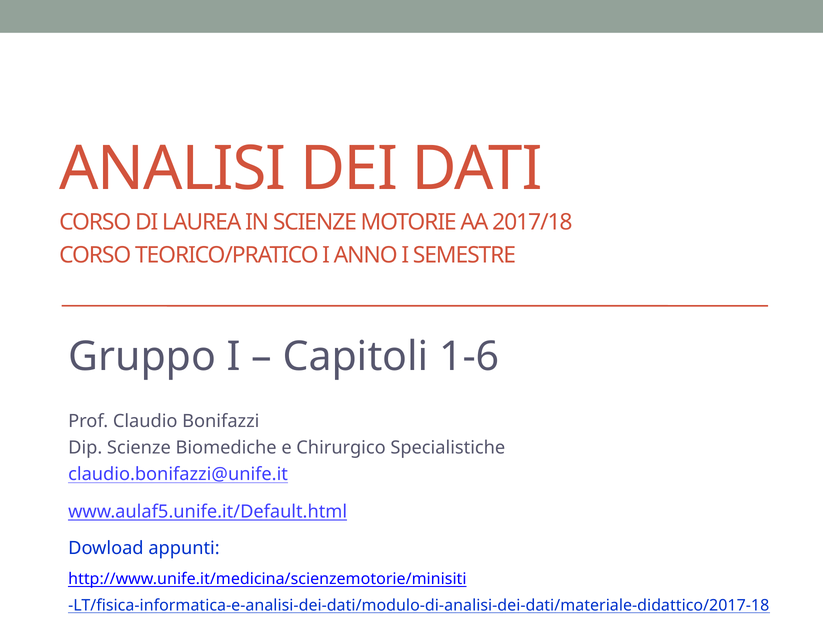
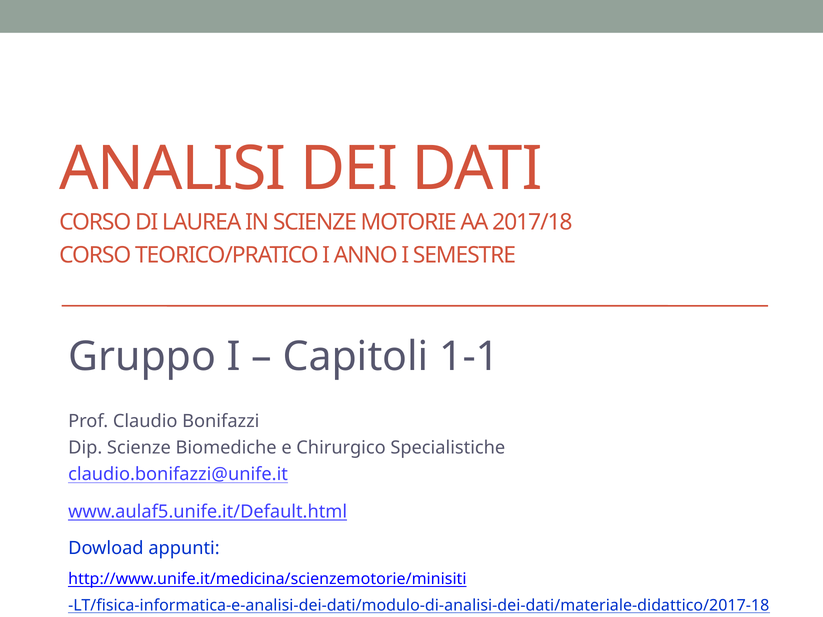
1-6: 1-6 -> 1-1 (469, 357)
